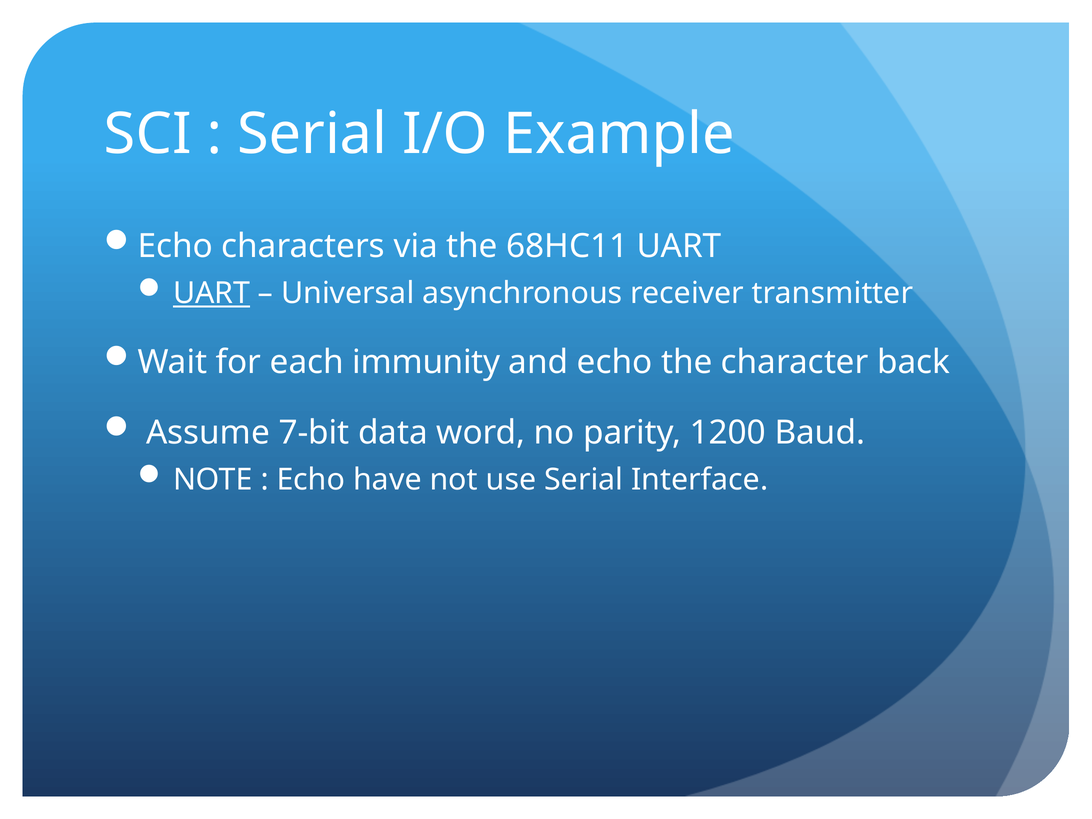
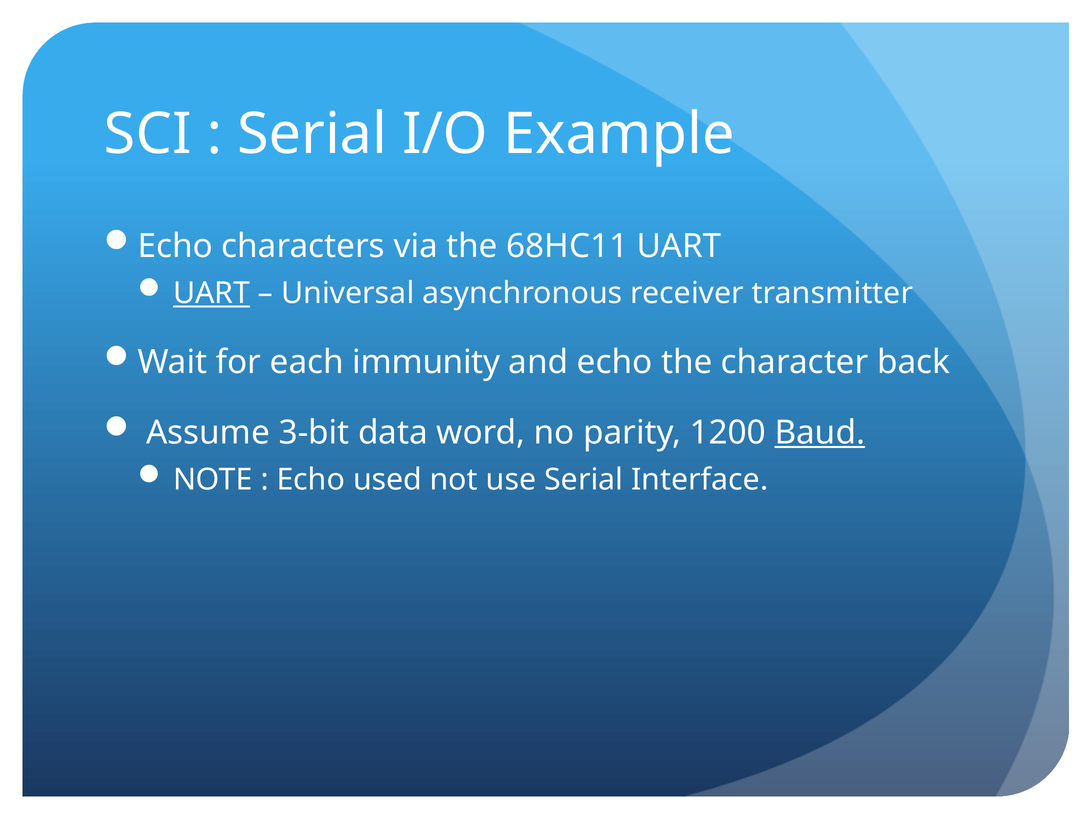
7-bit: 7-bit -> 3-bit (314, 432)
Baud underline: none -> present (820, 432)
have: have -> used (388, 480)
